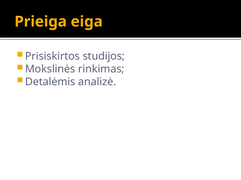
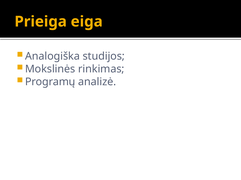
Prisiskirtos: Prisiskirtos -> Analogiška (52, 56)
Detalėmis: Detalėmis -> Programų (50, 82)
